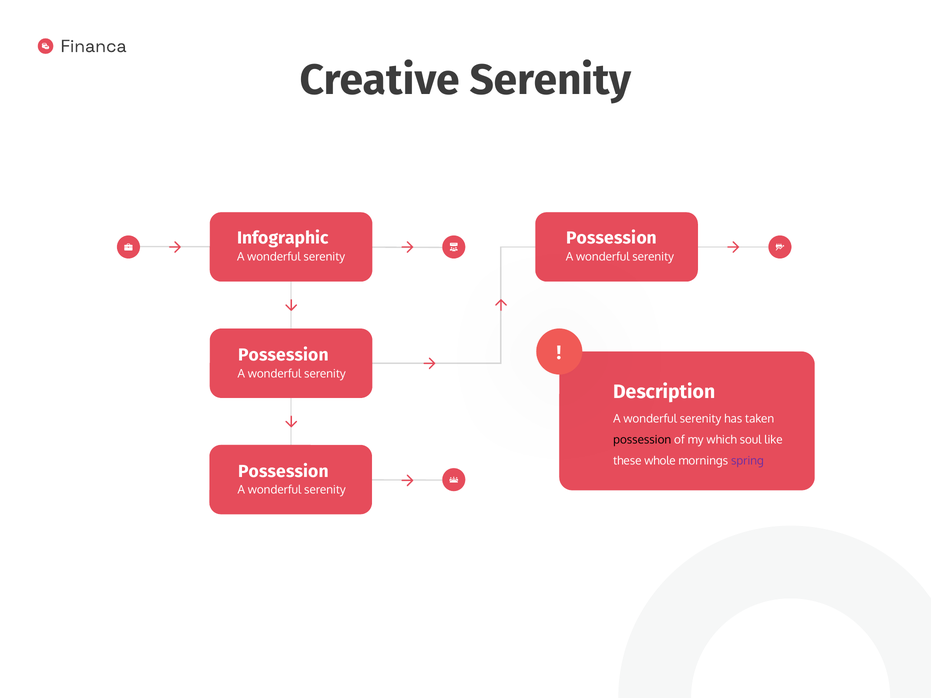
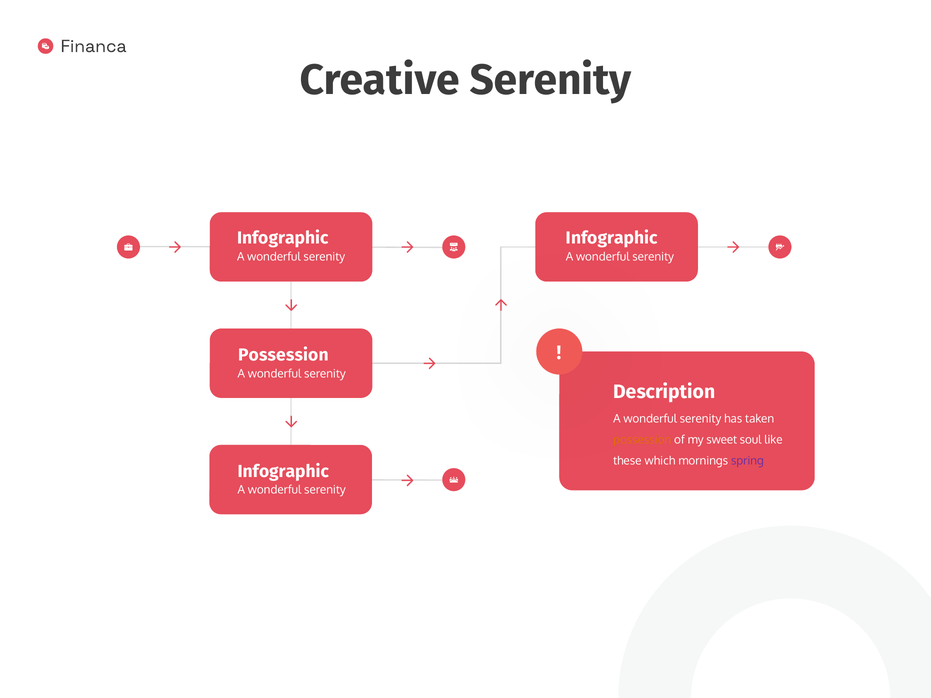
Possession: Possession -> Infographic (612, 238)
possession colour: black -> orange (642, 440)
which: which -> sweet (722, 440)
whole: whole -> which (660, 461)
Possession: Possession -> Infographic (283, 472)
